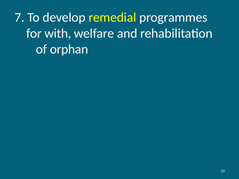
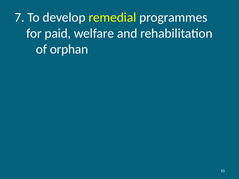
with: with -> paid (58, 33)
